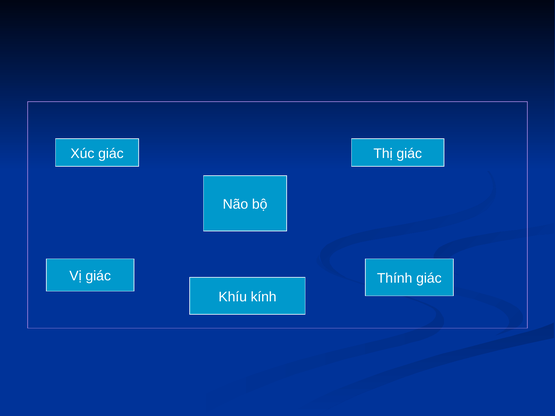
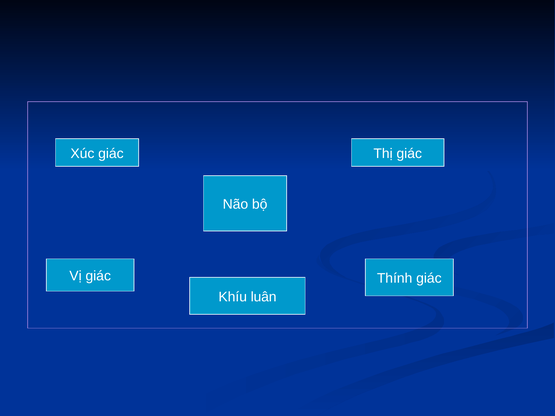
kính: kính -> luân (264, 297)
